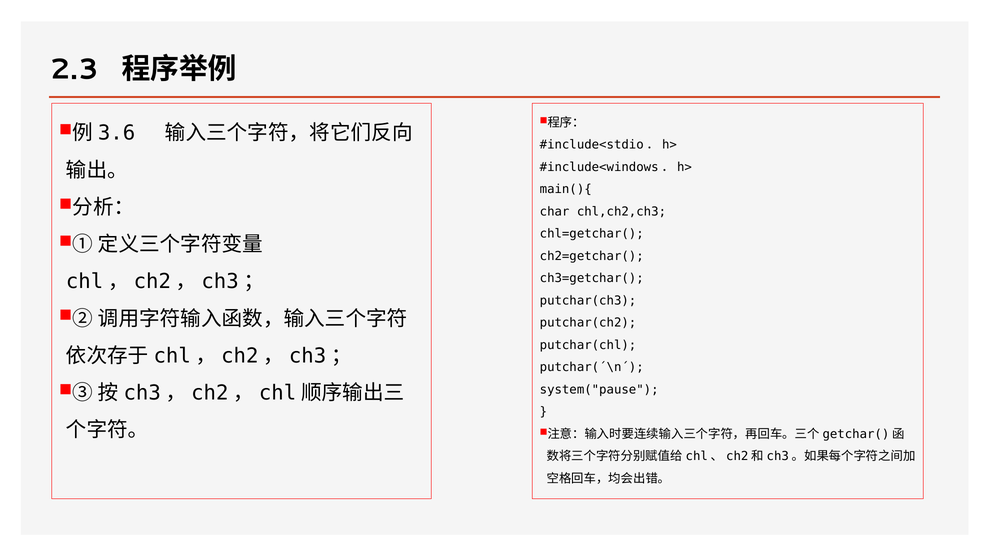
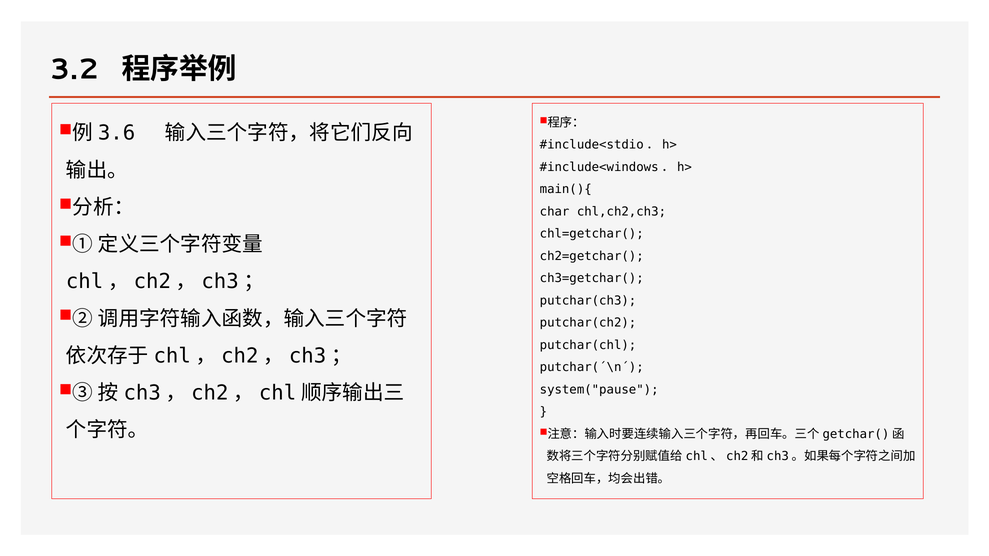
2.3: 2.3 -> 3.2 (74, 69)
